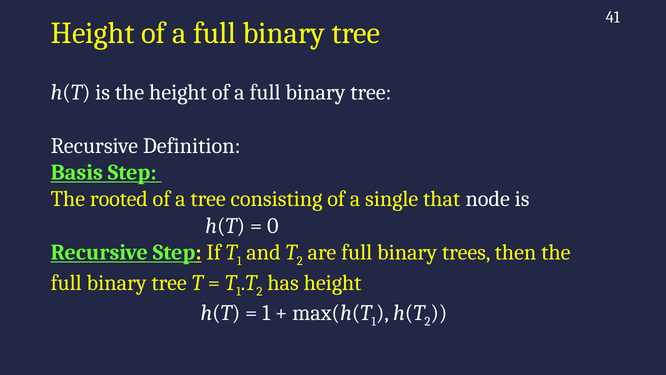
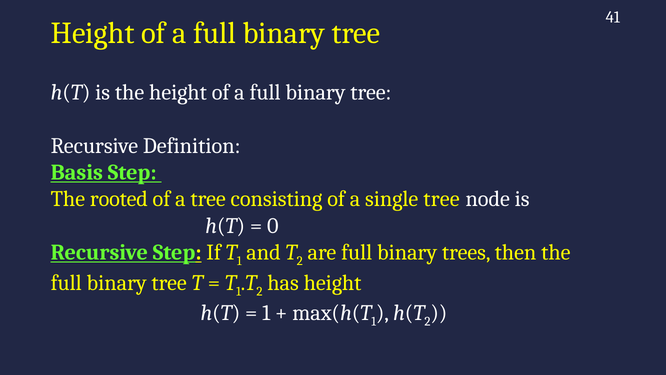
single that: that -> tree (441, 199)
